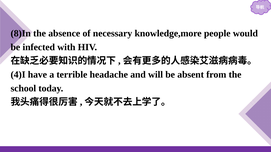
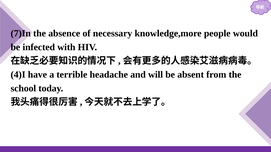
8)In: 8)In -> 7)In (21, 33)
